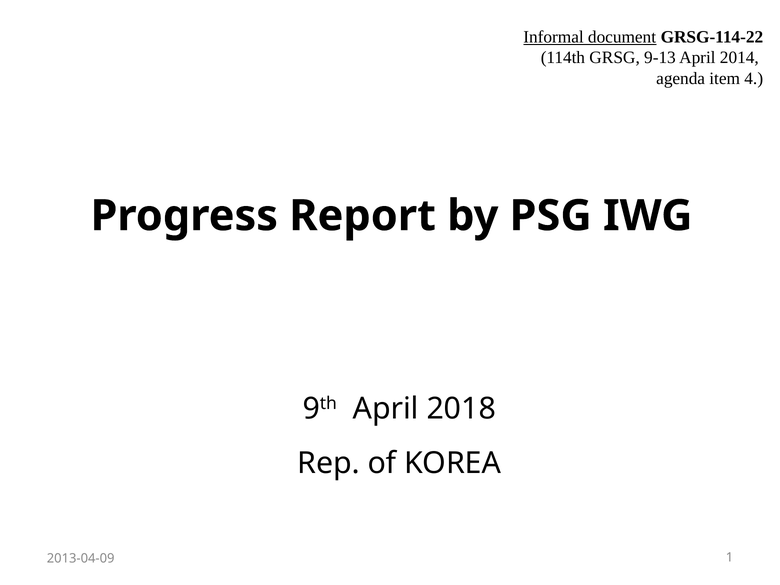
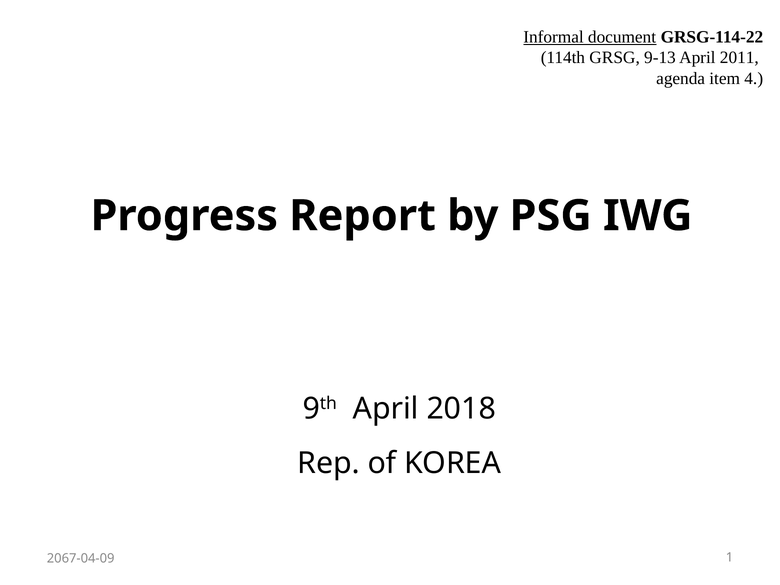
2014: 2014 -> 2011 (739, 58)
2013-04-09: 2013-04-09 -> 2067-04-09 (81, 559)
